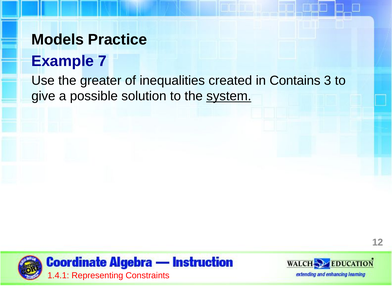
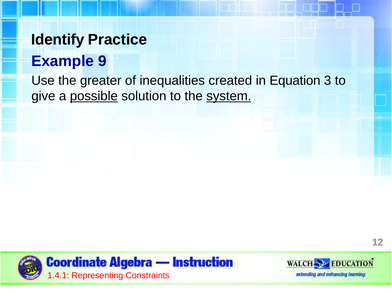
Models: Models -> Identify (58, 40)
7: 7 -> 9 (102, 61)
Contains: Contains -> Equation (295, 80)
possible underline: none -> present (94, 96)
